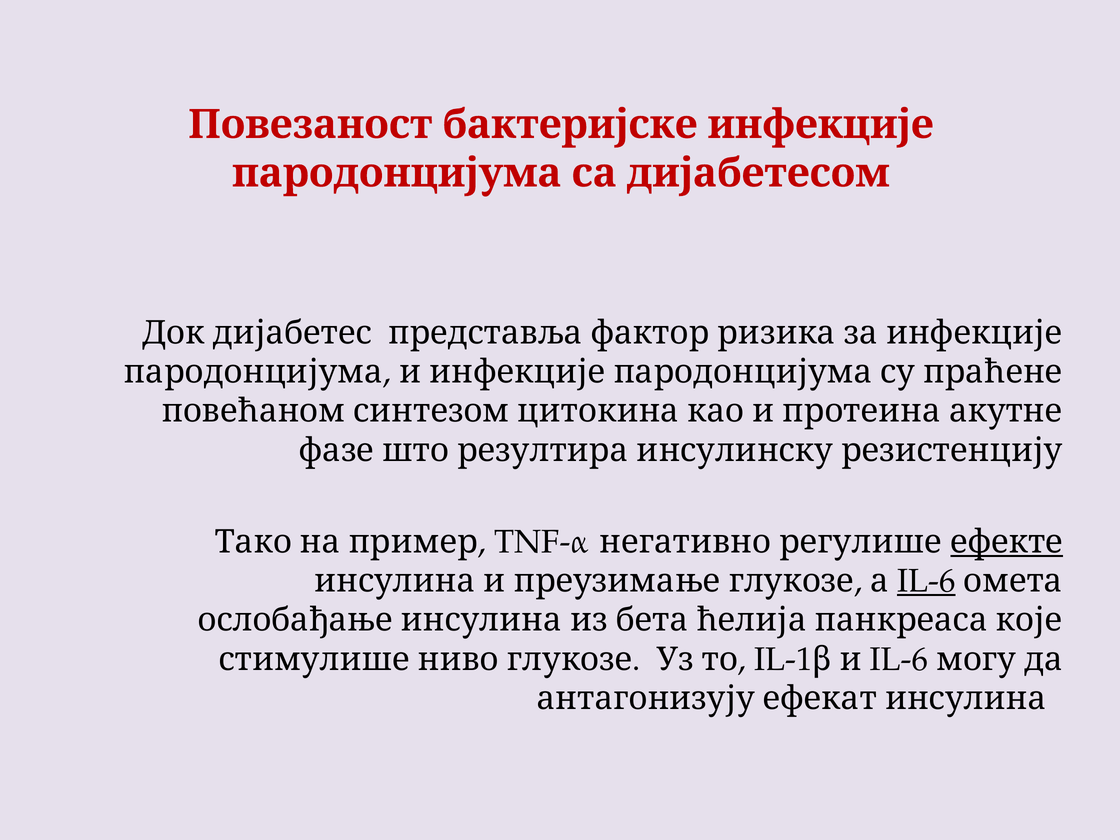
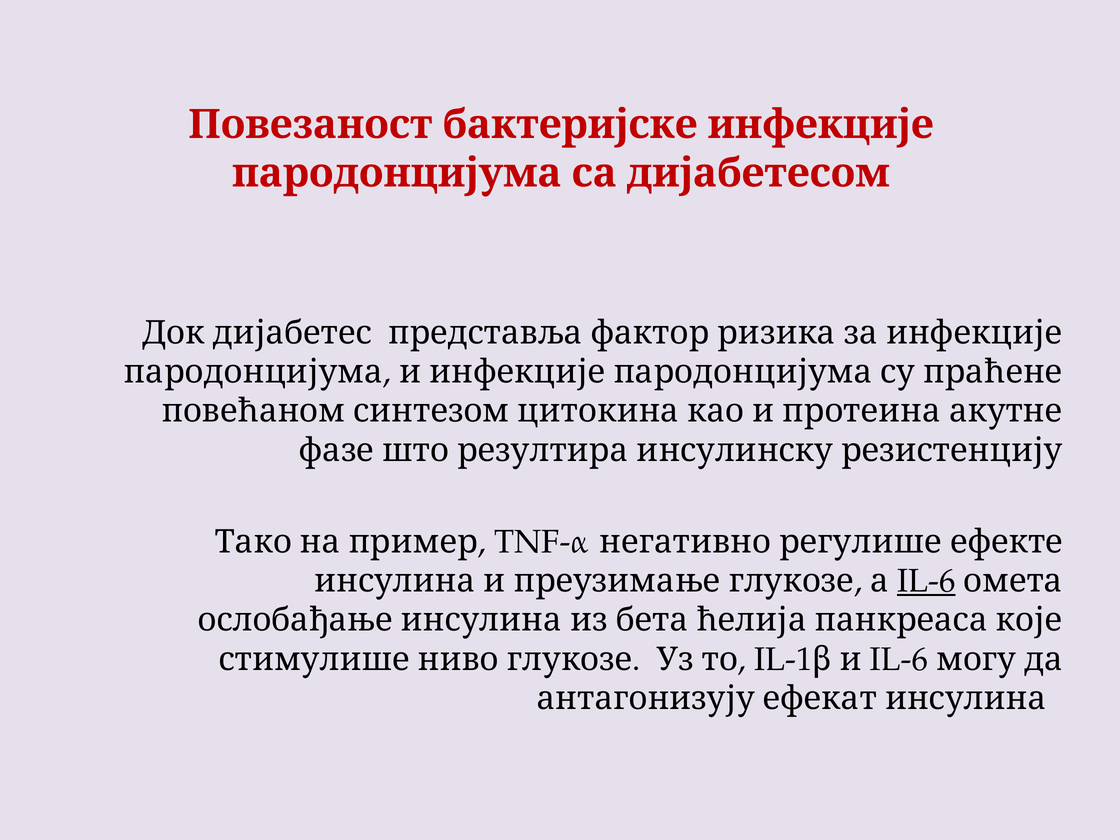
ефекте underline: present -> none (1007, 542)
